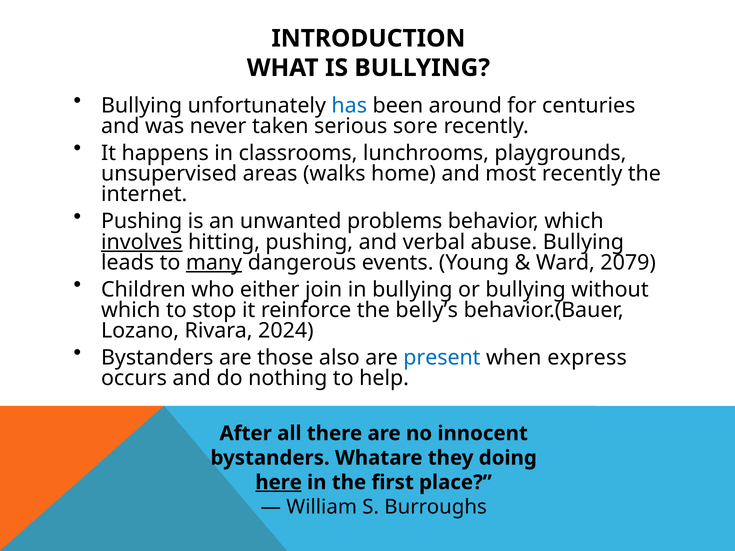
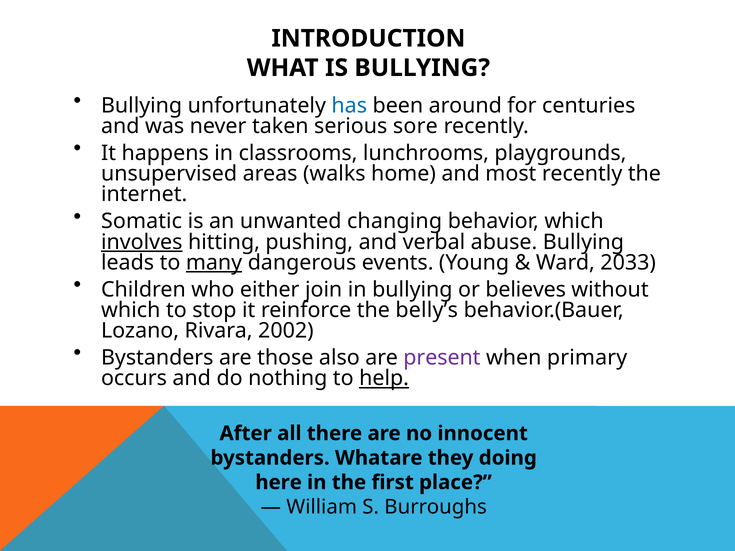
Pushing: Pushing -> Somatic (142, 222)
problems: problems -> changing (395, 222)
2079: 2079 -> 2033 (628, 263)
or bullying: bullying -> believes (526, 290)
2024: 2024 -> 2002 (286, 331)
present colour: blue -> purple (442, 358)
express: express -> primary (587, 358)
help underline: none -> present (384, 379)
here underline: present -> none (279, 483)
